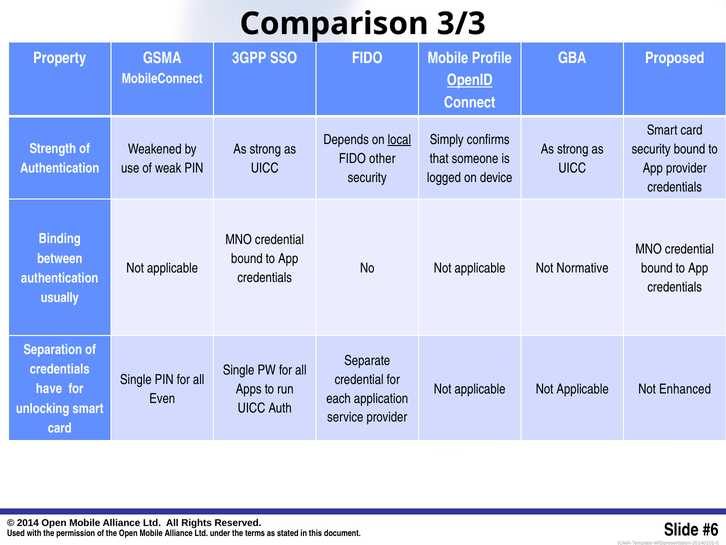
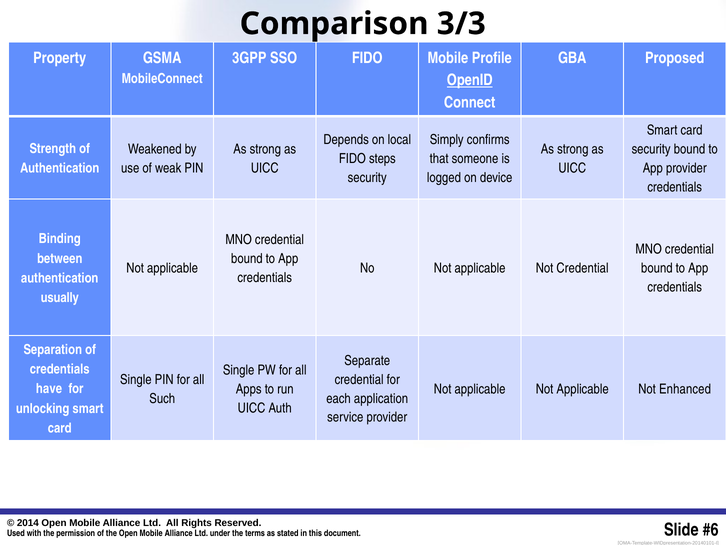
local underline: present -> none (399, 139)
other: other -> steps (382, 158)
Not Normative: Normative -> Credential (583, 268)
Even: Even -> Such (162, 398)
